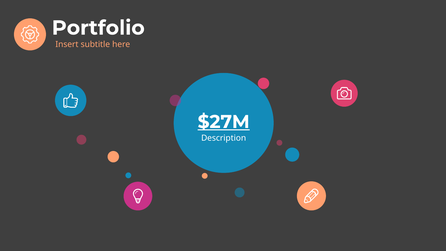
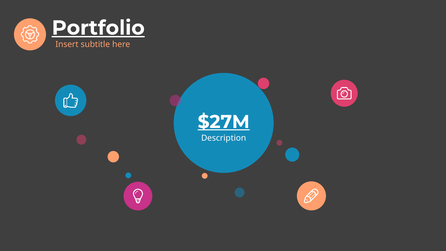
Portfolio underline: none -> present (98, 28)
